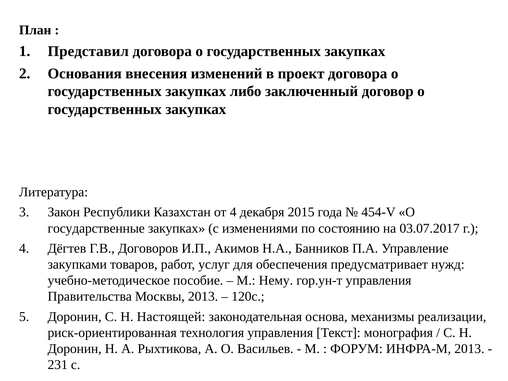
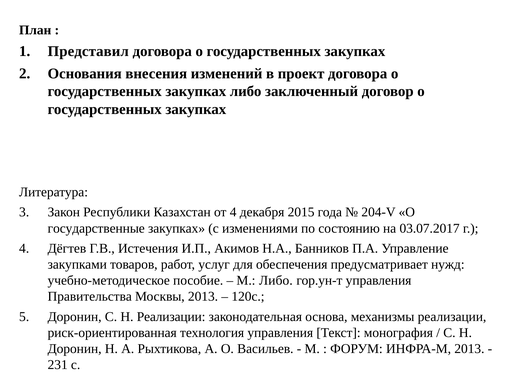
454-V: 454-V -> 204-V (378, 212)
Договоров: Договоров -> Истечения (148, 248)
М Нему: Нему -> Либо (276, 280)
Н Настоящей: Настоящей -> Реализации (171, 317)
